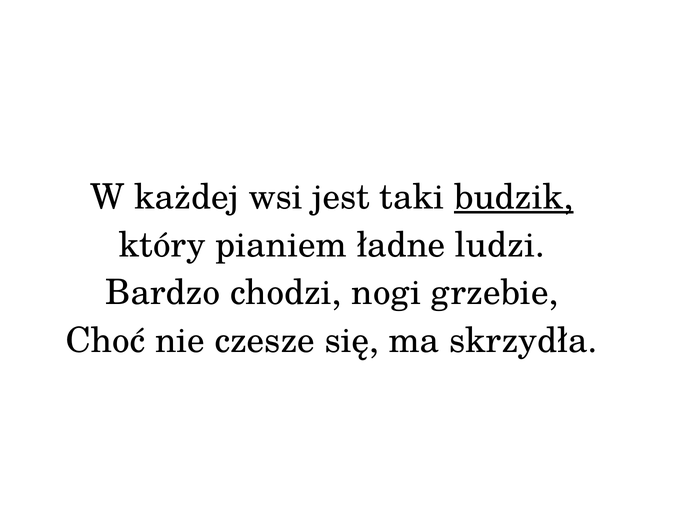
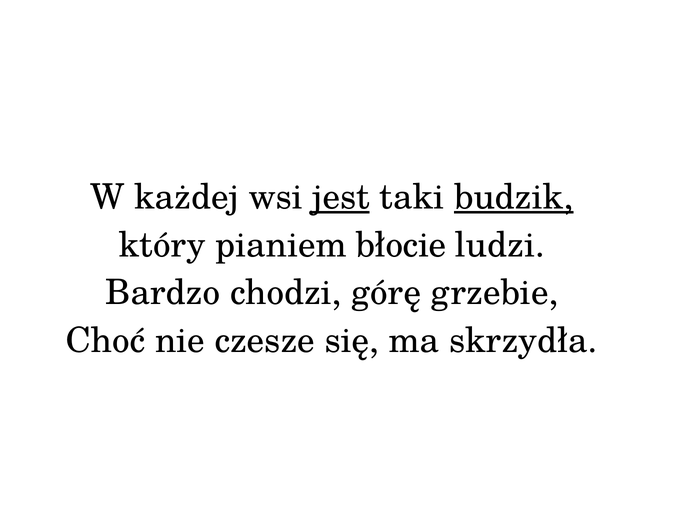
jest underline: none -> present (341, 197)
ładne: ładne -> błocie (401, 245)
nogi: nogi -> górę (386, 293)
